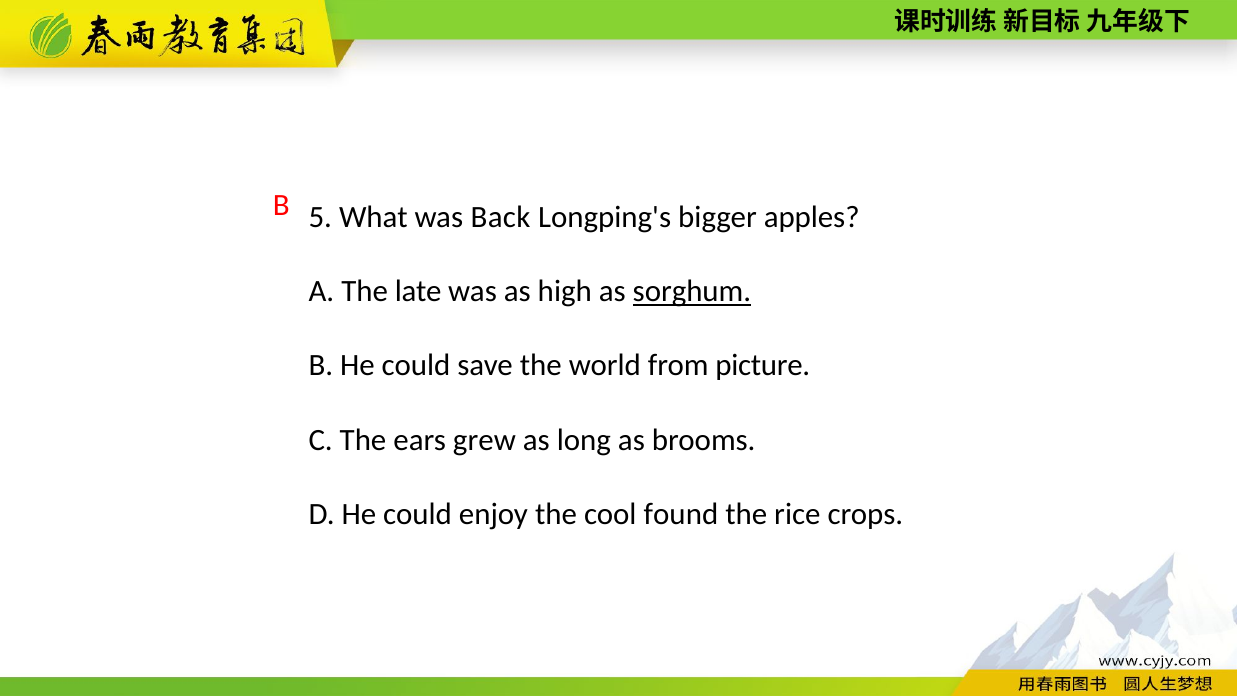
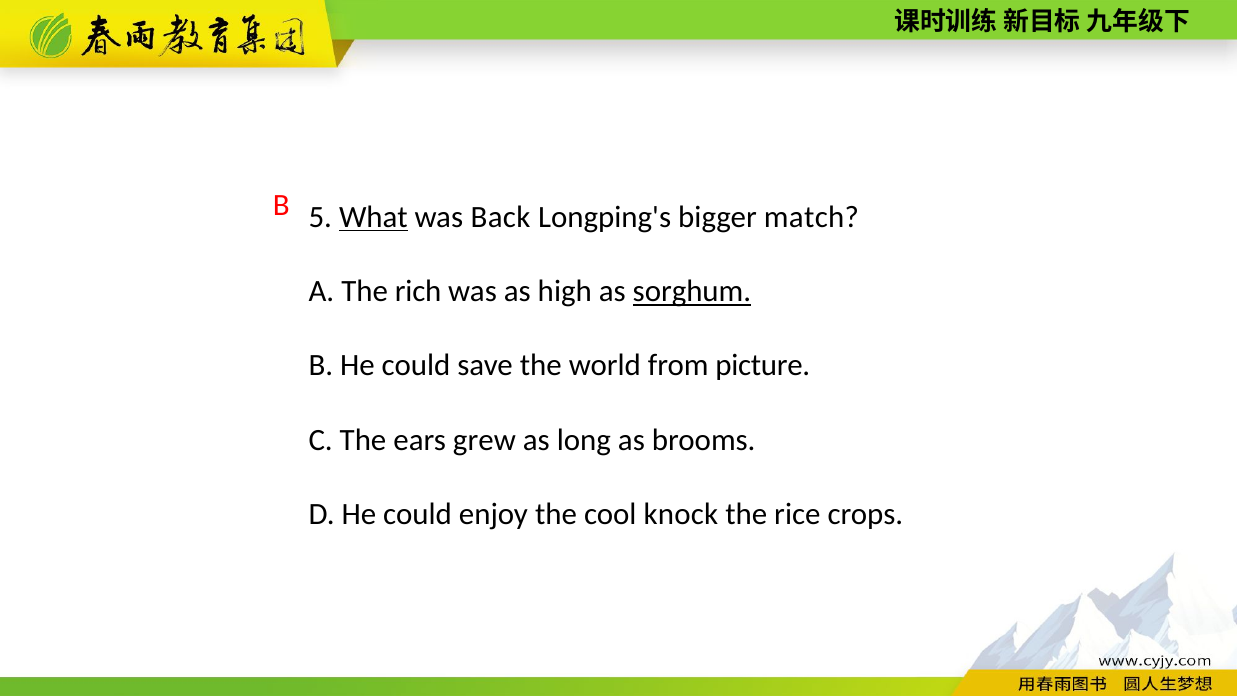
What underline: none -> present (373, 217)
apples: apples -> match (811, 217)
late: late -> rich (418, 291)
found: found -> knock (681, 514)
